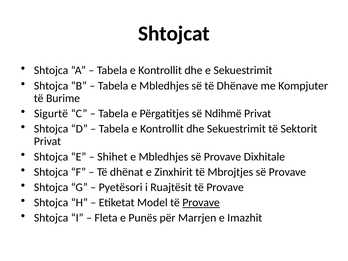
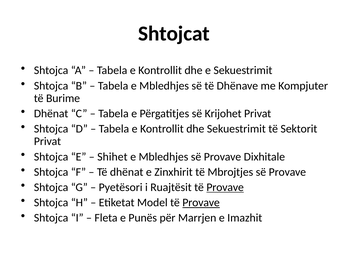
Sigurtë: Sigurtë -> Dhënat (51, 114)
Ndihmë: Ndihmë -> Krijohet (223, 114)
Provave underline: none -> present (225, 187)
